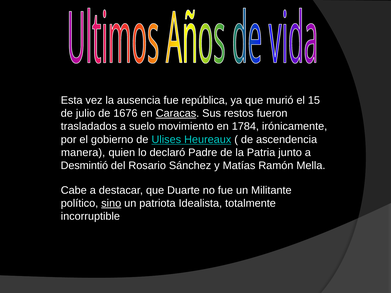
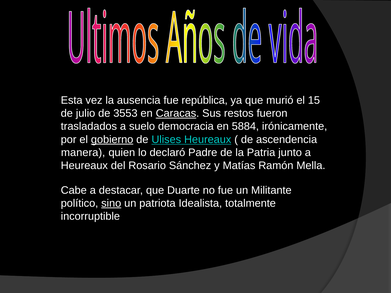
1676: 1676 -> 3553 (125, 113)
movimiento: movimiento -> democracia (186, 127)
1784: 1784 -> 5884 (245, 127)
gobierno underline: none -> present (112, 140)
Desmintió: Desmintió -> Heureaux (84, 166)
